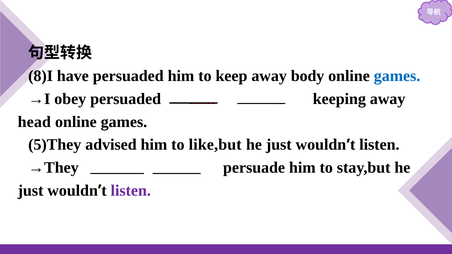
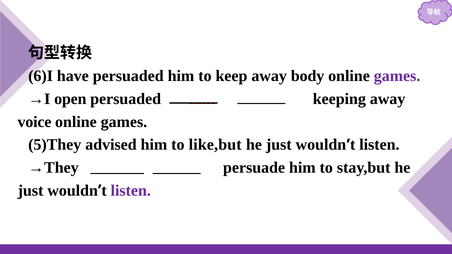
8)I: 8)I -> 6)I (41, 76)
games colour: blue -> purple (397, 76)
obey: obey -> open (70, 99)
head: head -> voice (34, 122)
